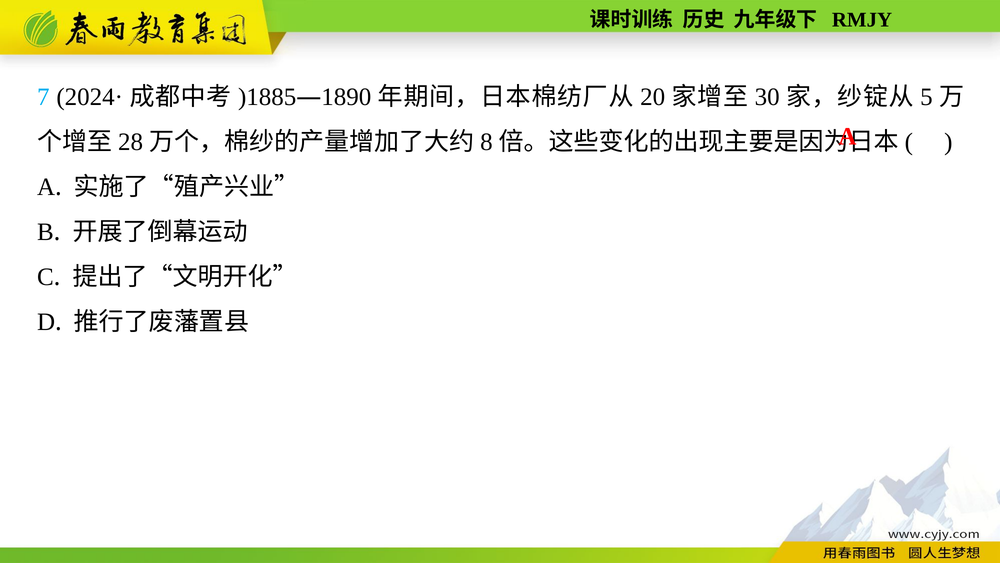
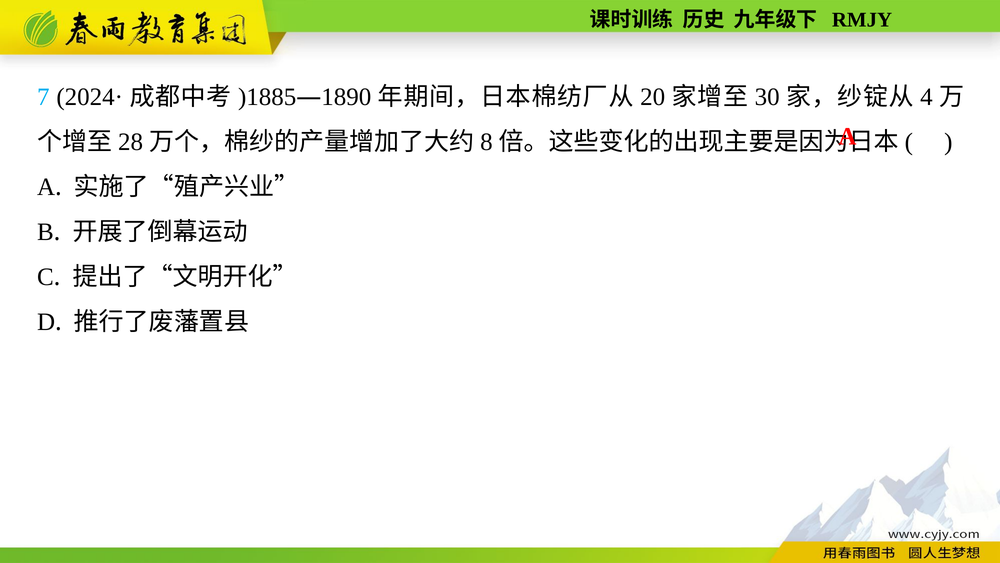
5: 5 -> 4 (926, 97)
